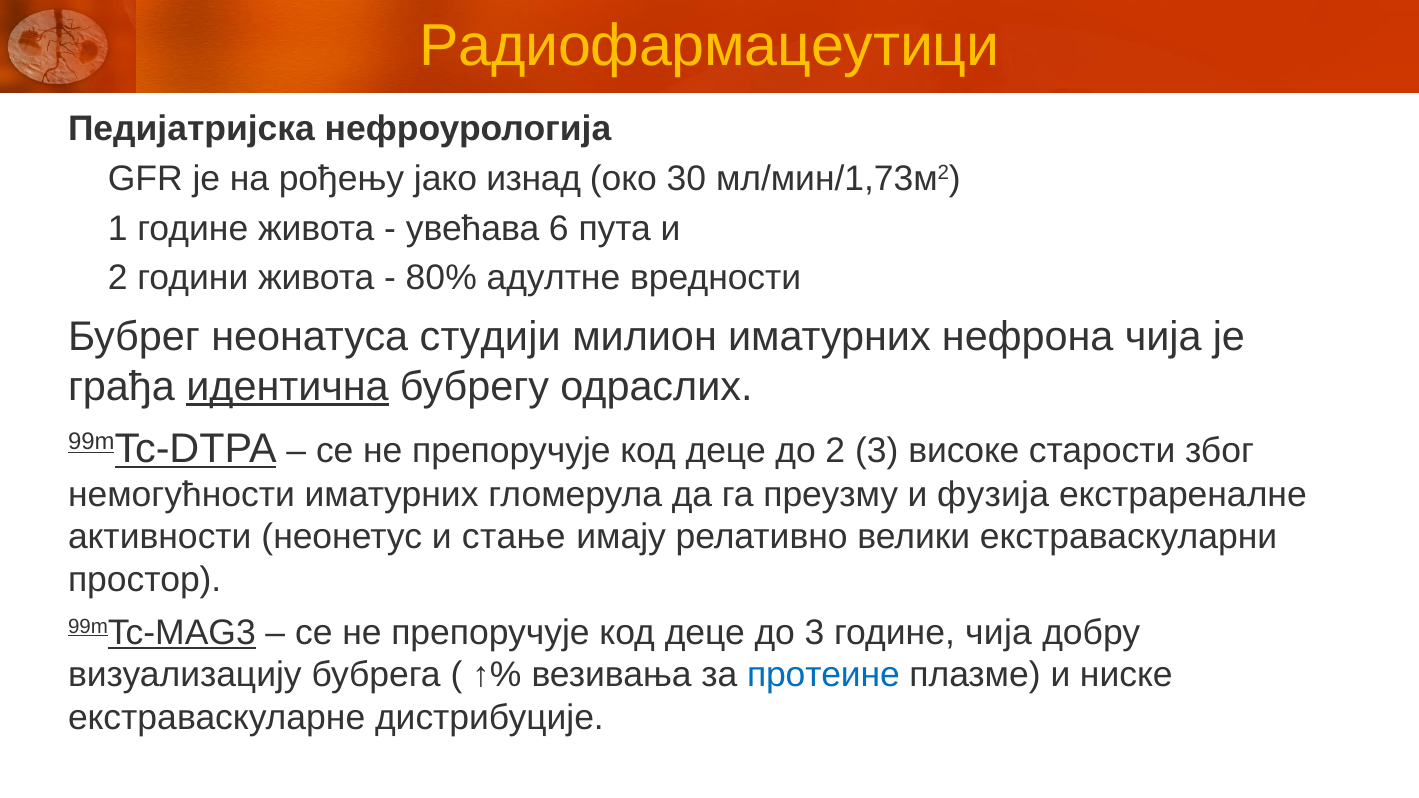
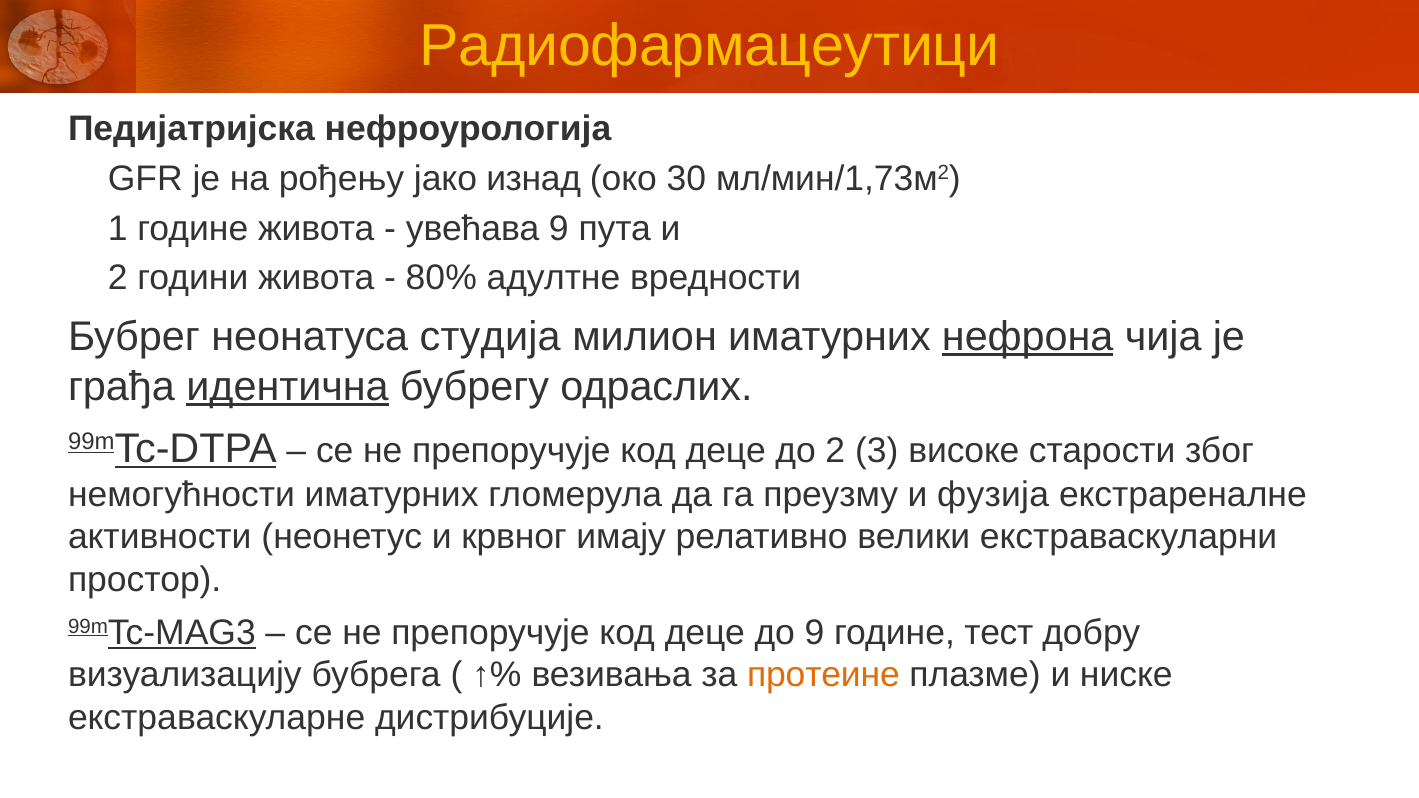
увећава 6: 6 -> 9 (559, 228)
студији: студији -> студија (490, 337)
нефрона underline: none -> present (1028, 337)
стање: стање -> крвног (514, 537)
до 3: 3 -> 9 (814, 633)
године чија: чија -> тест (999, 633)
протеине colour: blue -> orange (823, 675)
